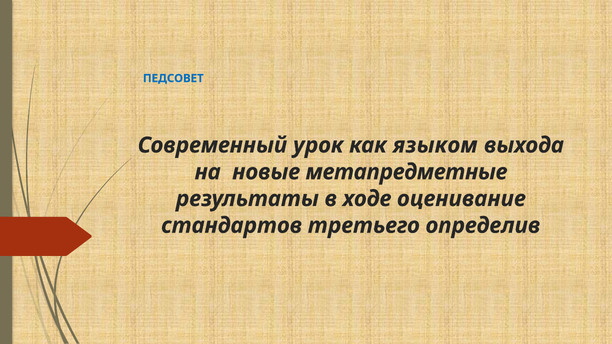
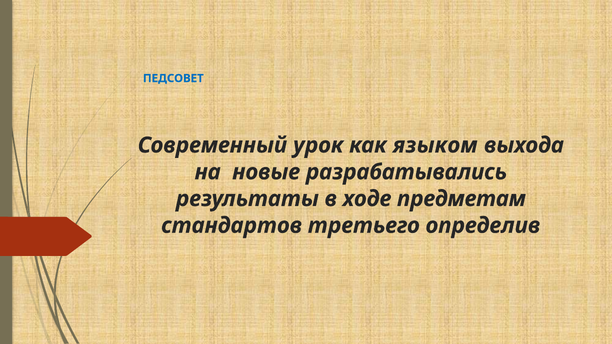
метапредметные: метапредметные -> разрабатывались (406, 172)
оценивание: оценивание -> предметам (461, 199)
